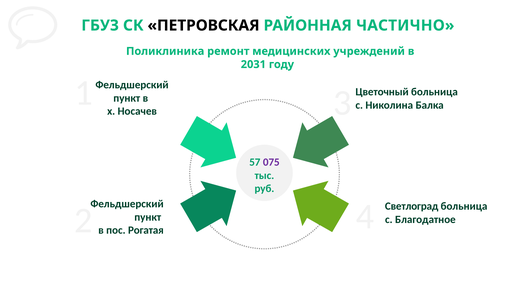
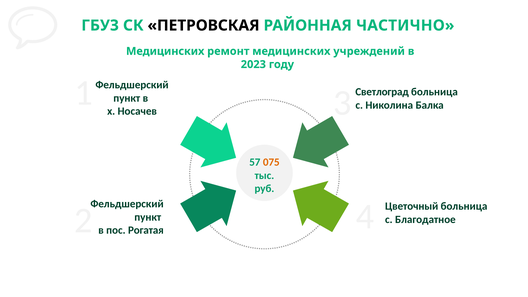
Поликлиника: Поликлиника -> Медицинских (165, 51)
2031: 2031 -> 2023 (253, 64)
Цветочный: Цветочный -> Светлоград (382, 92)
075 colour: purple -> orange (271, 162)
Светлоград: Светлоград -> Цветочный (412, 206)
